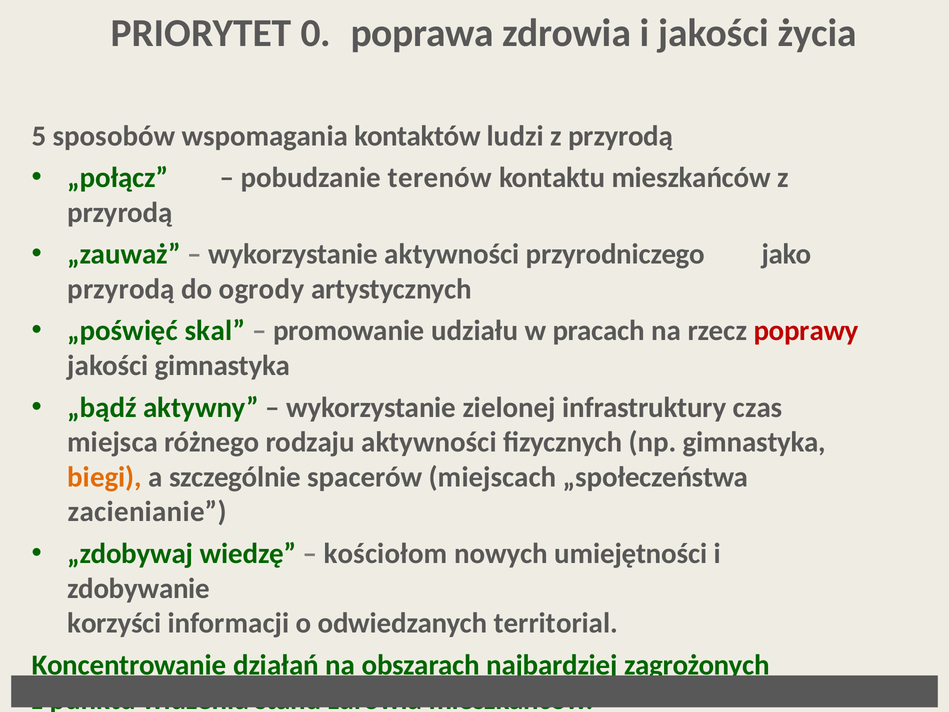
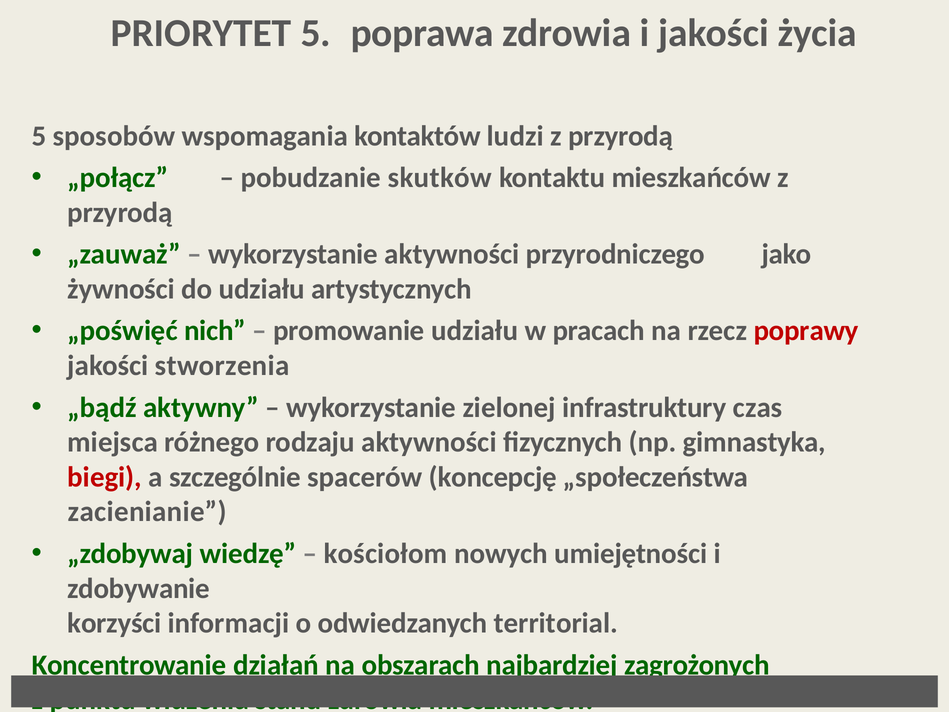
PRIORYTET 0: 0 -> 5 (316, 33)
terenów: terenów -> skutków (440, 178)
przyrodą: przyrodą -> żywności (121, 289)
do ogrody: ogrody -> udziału (262, 289)
skal: skal -> nich (215, 331)
jakości gimnastyka: gimnastyka -> stworzenia (222, 366)
biegi colour: orange -> red (105, 477)
miejscach: miejscach -> koncepcję (493, 477)
